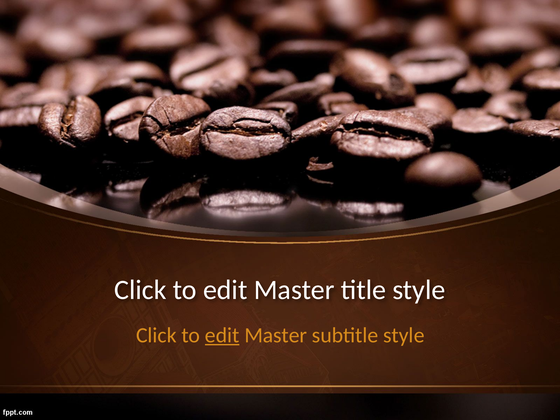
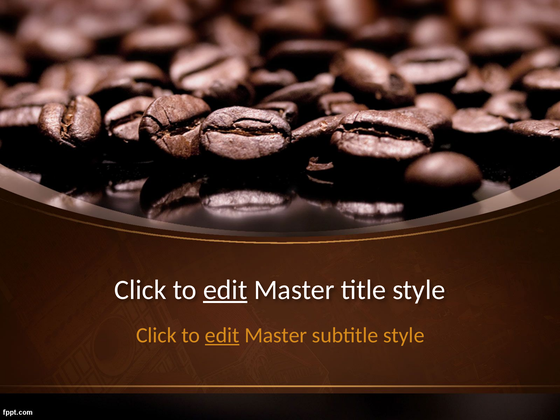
edit underline: none -> present (225, 290)
